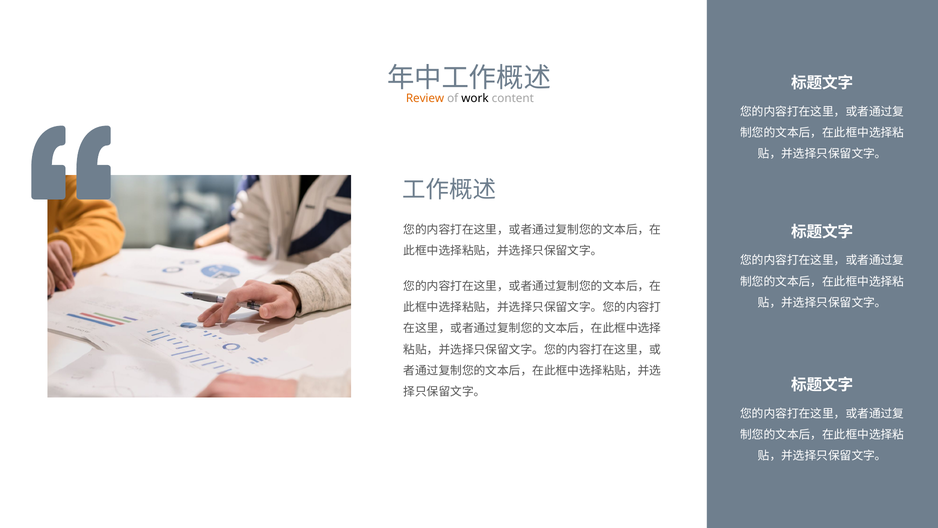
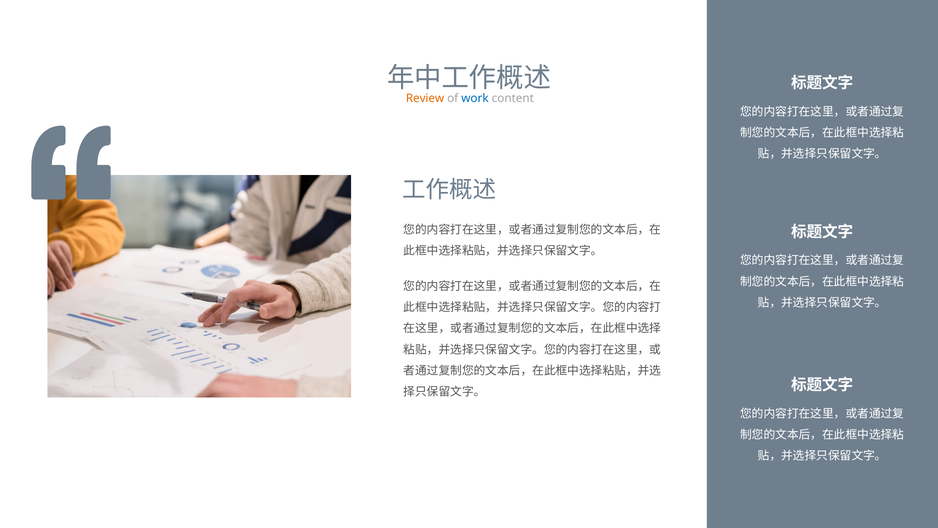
work colour: black -> blue (475, 98)
